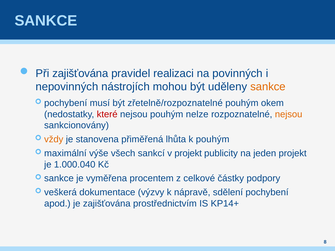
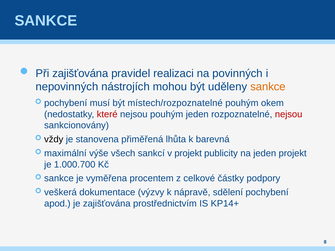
zřetelně/rozpoznatelné: zřetelně/rozpoznatelné -> místech/rozpoznatelné (175, 103)
pouhým nelze: nelze -> jeden (197, 114)
nejsou colour: orange -> red (289, 114)
vždy colour: orange -> black (54, 139)
k pouhým: pouhým -> barevná (213, 139)
1.000.040: 1.000.040 -> 1.000.700 (75, 165)
